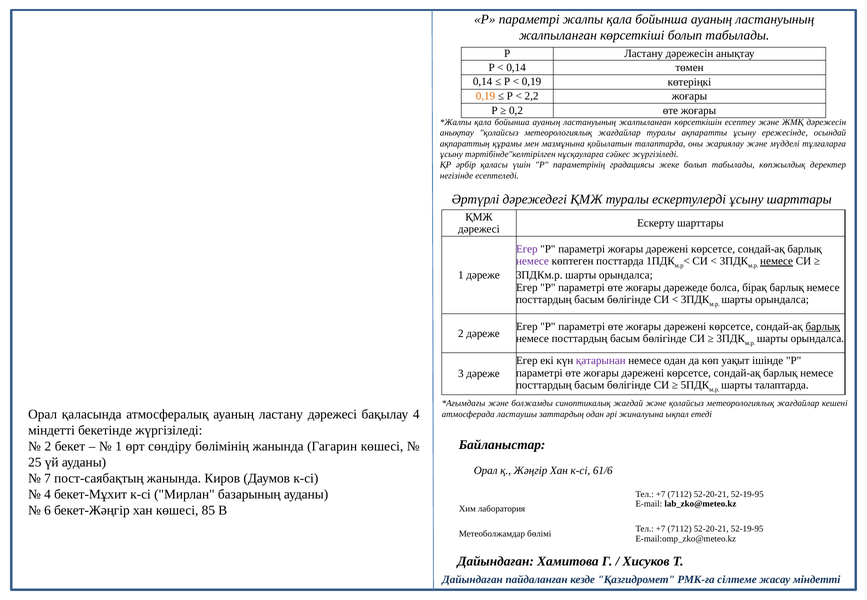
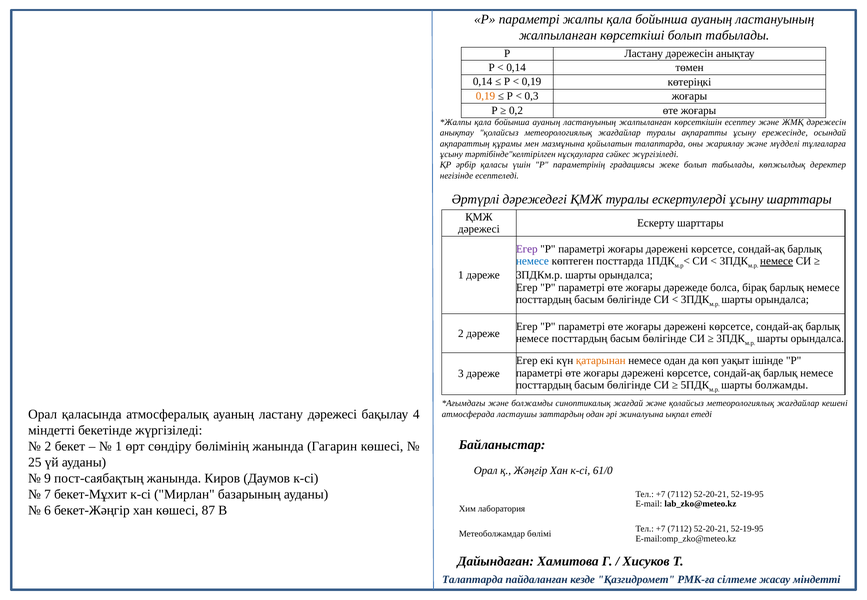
2,2: 2,2 -> 0,3 (532, 96)
немесе colour: purple -> blue (532, 261)
барлық underline: present -> none (823, 327)
қатарынан colour: purple -> orange (601, 361)
шарты талаптарда: талаптарда -> болжамды (782, 385)
61/6: 61/6 -> 61/0 (603, 471)
7: 7 -> 9 (48, 478)
4: 4 -> 7 (48, 494)
85: 85 -> 87 (208, 510)
Дайындаған: Дайындаған -> Талаптарда (473, 580)
